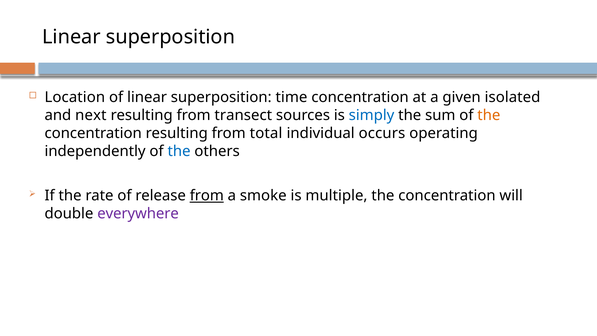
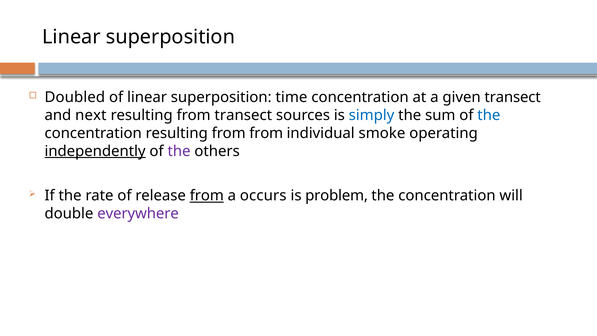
Location: Location -> Doubled (75, 97)
given isolated: isolated -> transect (513, 97)
the colour: orange -> blue (489, 115)
from total: total -> from (266, 133)
occurs: occurs -> smoke (382, 133)
independently underline: none -> present (95, 151)
the colour: blue -> purple (179, 151)
smoke: smoke -> occurs (263, 196)
multiple: multiple -> problem (337, 196)
